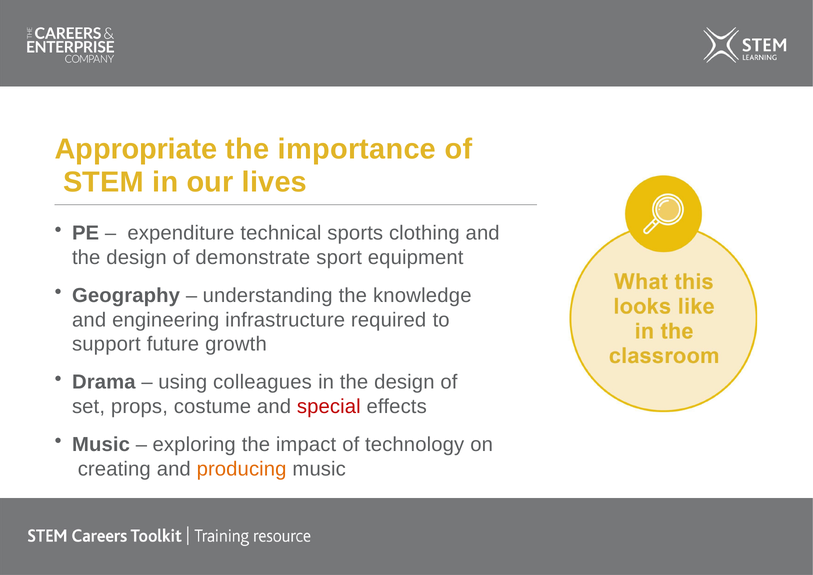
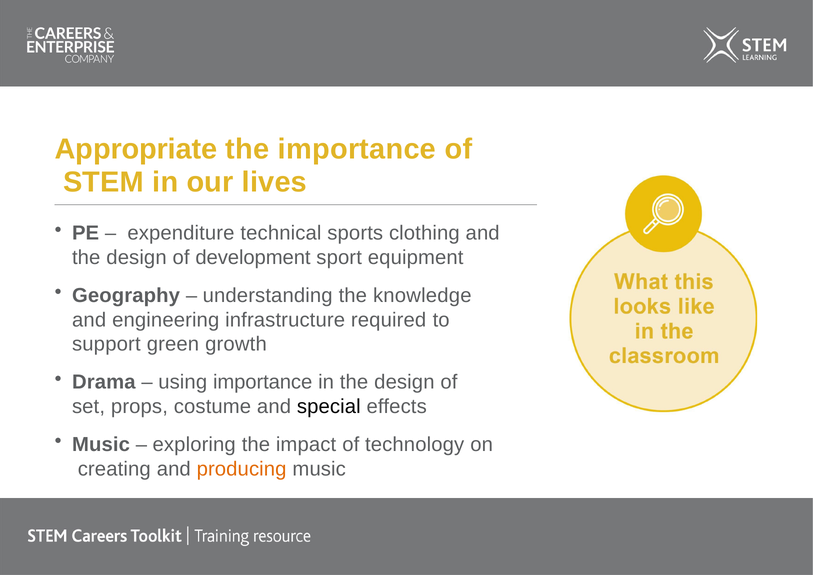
demonstrate: demonstrate -> development (253, 258)
future: future -> green (173, 344)
using colleagues: colleagues -> importance (263, 382)
special colour: red -> black (329, 407)
